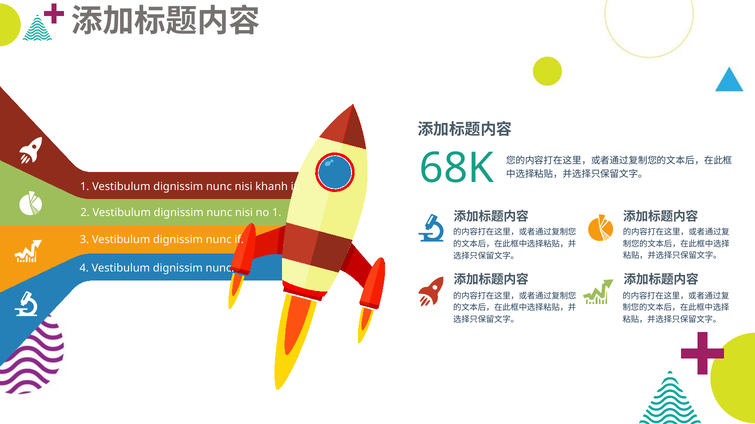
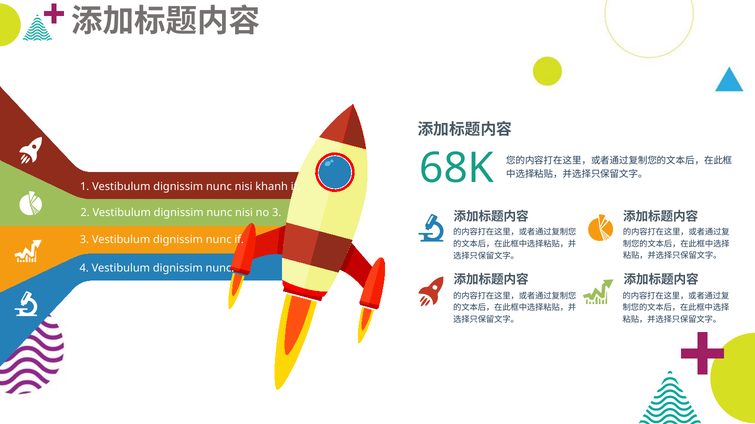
no 1: 1 -> 3 (277, 213)
